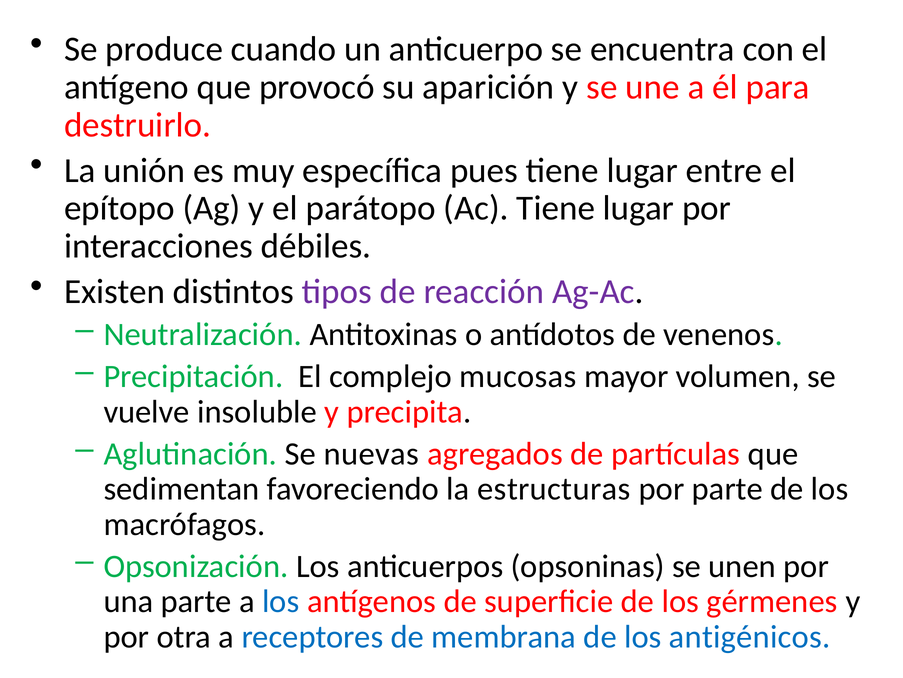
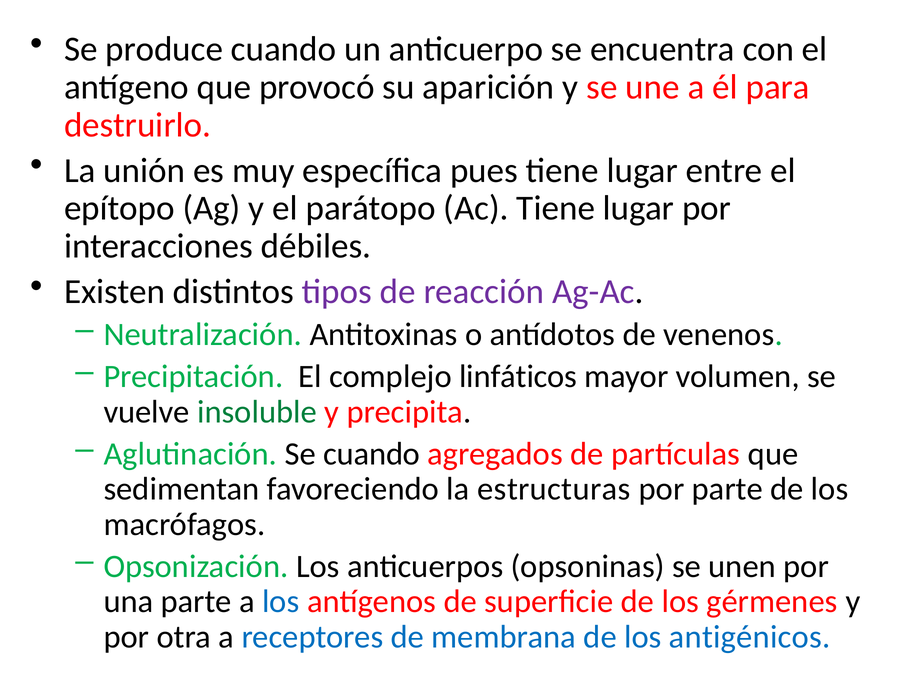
mucosas: mucosas -> linfáticos (518, 376)
insoluble colour: black -> green (257, 411)
Se nuevas: nuevas -> cuando (372, 453)
